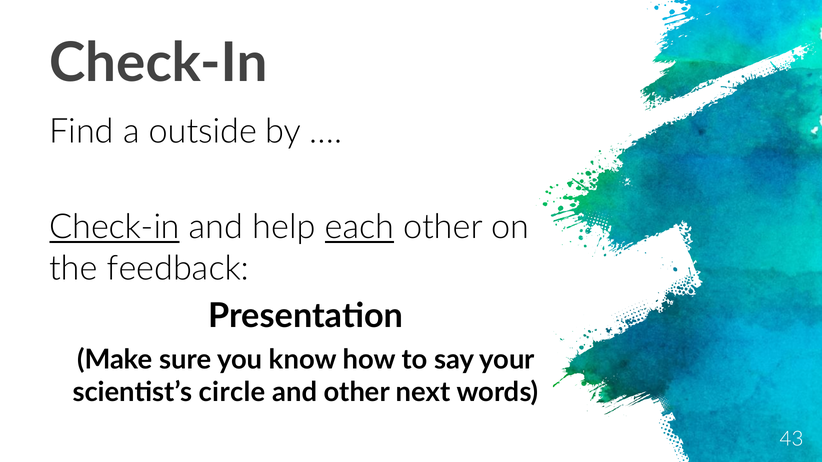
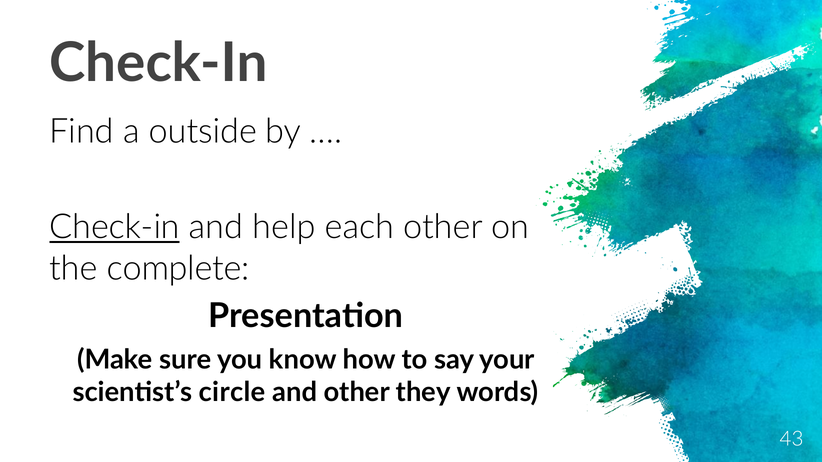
each underline: present -> none (359, 227)
feedback: feedback -> complete (178, 268)
next: next -> they (423, 393)
